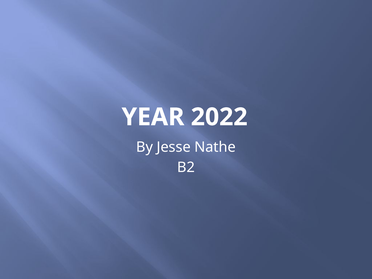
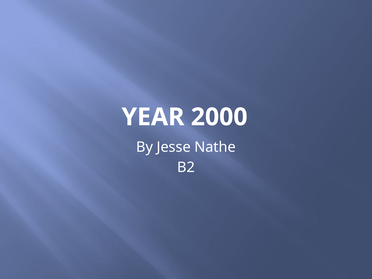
2022: 2022 -> 2000 (219, 117)
